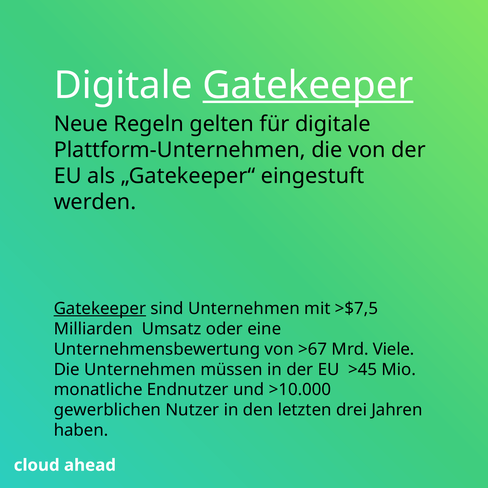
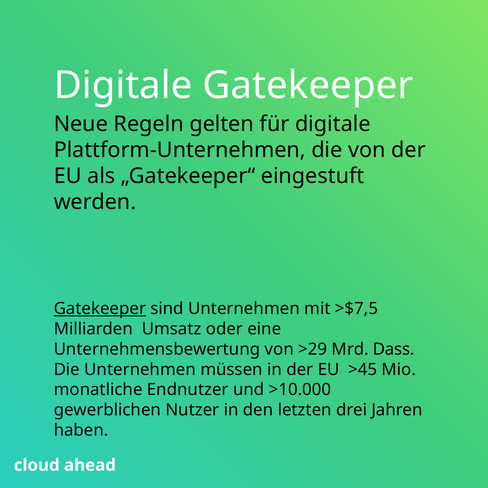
Gatekeeper underline: present -> none (308, 85)
>67: >67 -> >29 (313, 349)
Viele: Viele -> Dass (394, 349)
